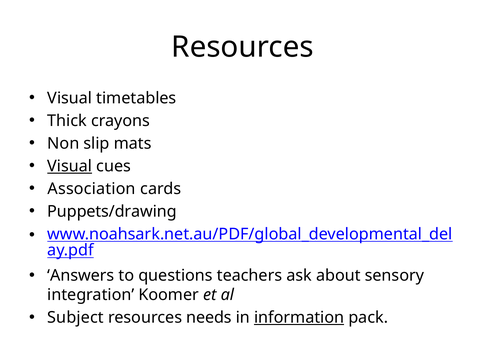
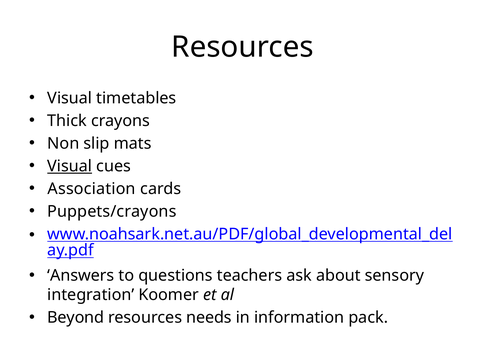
Puppets/drawing: Puppets/drawing -> Puppets/crayons (112, 211)
Subject: Subject -> Beyond (76, 317)
information underline: present -> none (299, 317)
